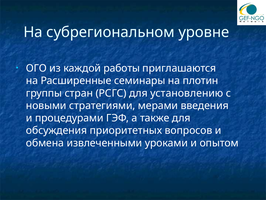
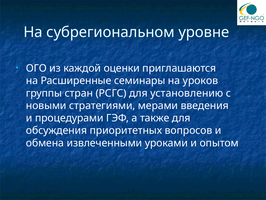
работы: работы -> оценки (122, 68)
плотин: плотин -> уроков (200, 81)
